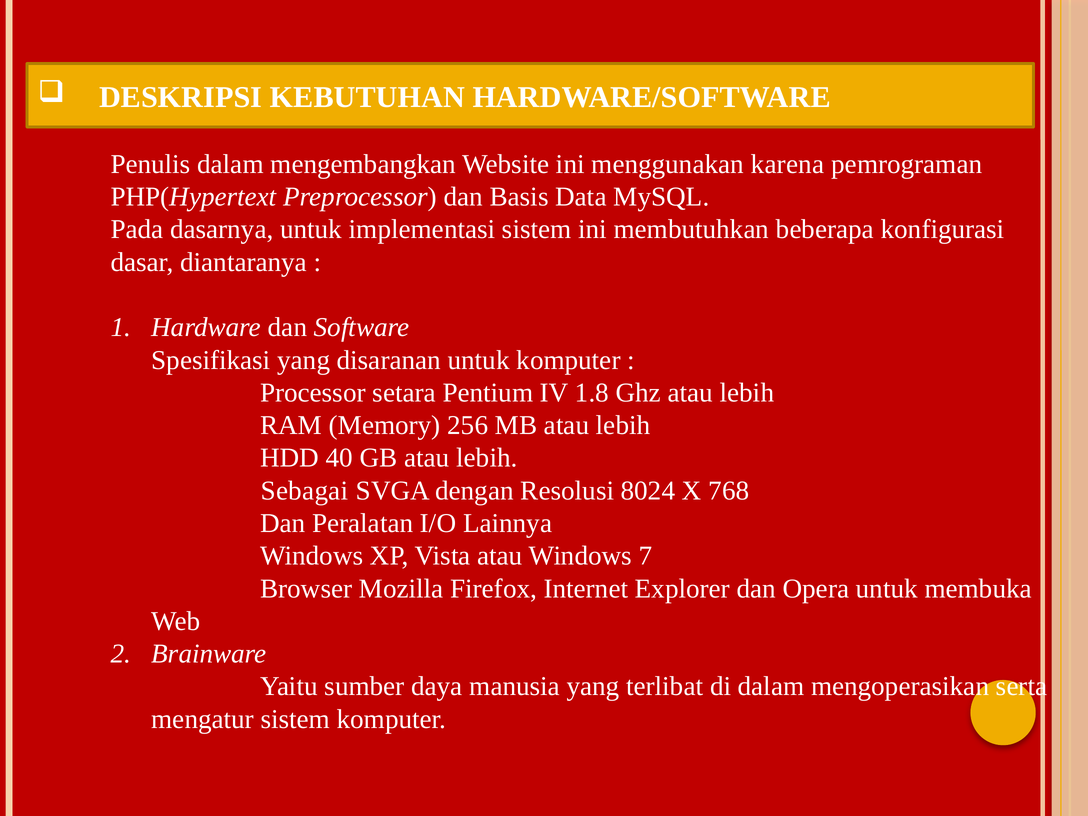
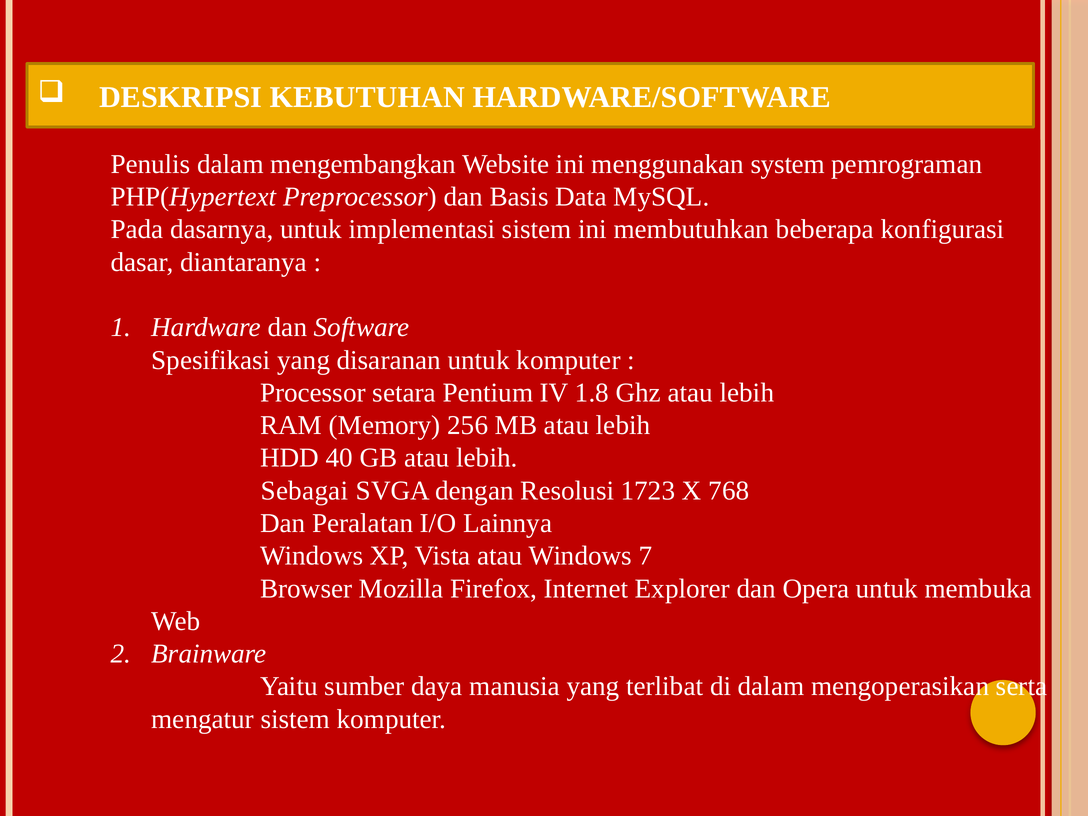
karena: karena -> system (788, 164)
8024: 8024 -> 1723 (648, 491)
